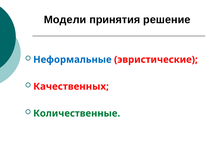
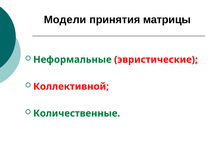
решение: решение -> матрицы (167, 20)
Неформальные colour: blue -> green (72, 60)
Качественных: Качественных -> Коллективной (71, 86)
